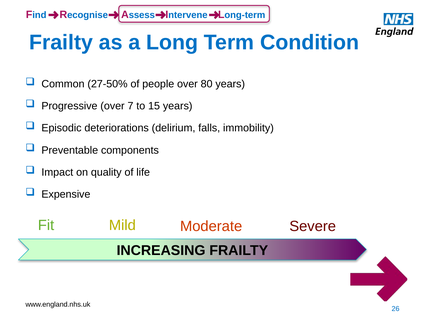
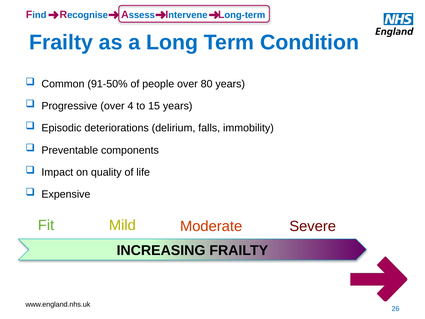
27-50%: 27-50% -> 91-50% (108, 84)
7: 7 -> 4 (131, 106)
